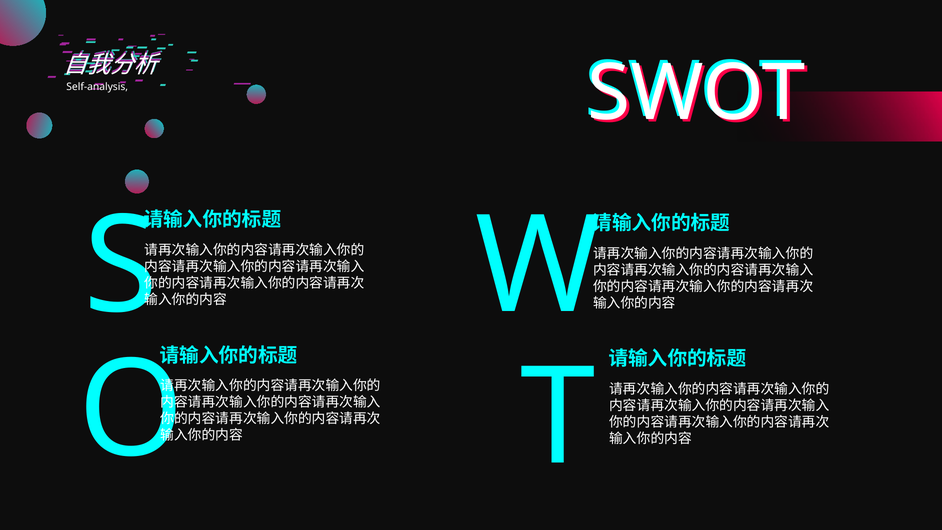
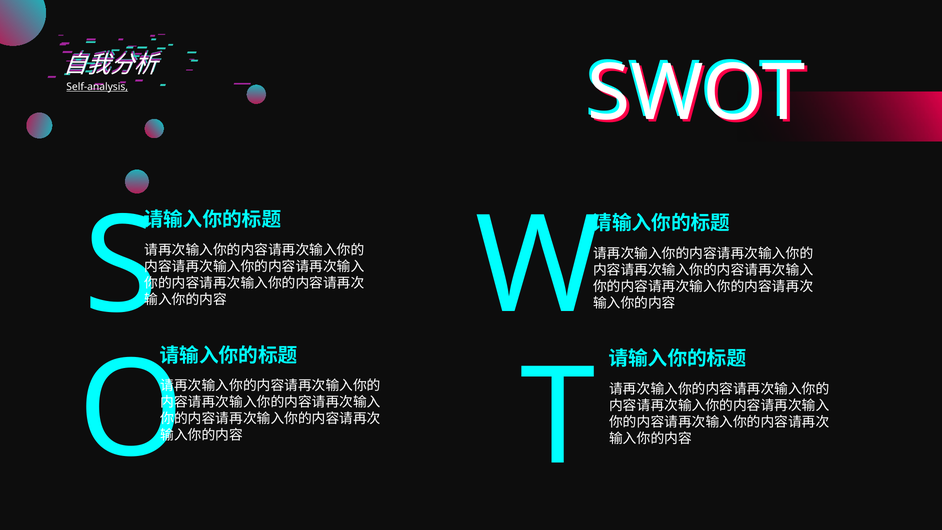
Self-analysis underline: none -> present (97, 87)
